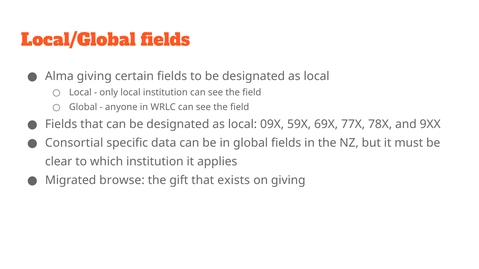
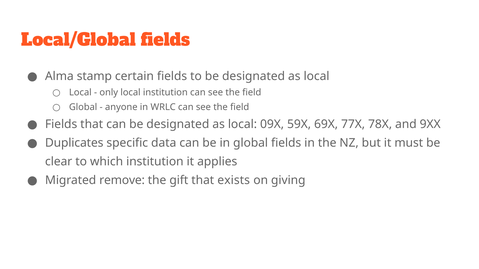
Alma giving: giving -> stamp (94, 76)
Consortial: Consortial -> Duplicates (74, 143)
browse: browse -> remove (122, 180)
